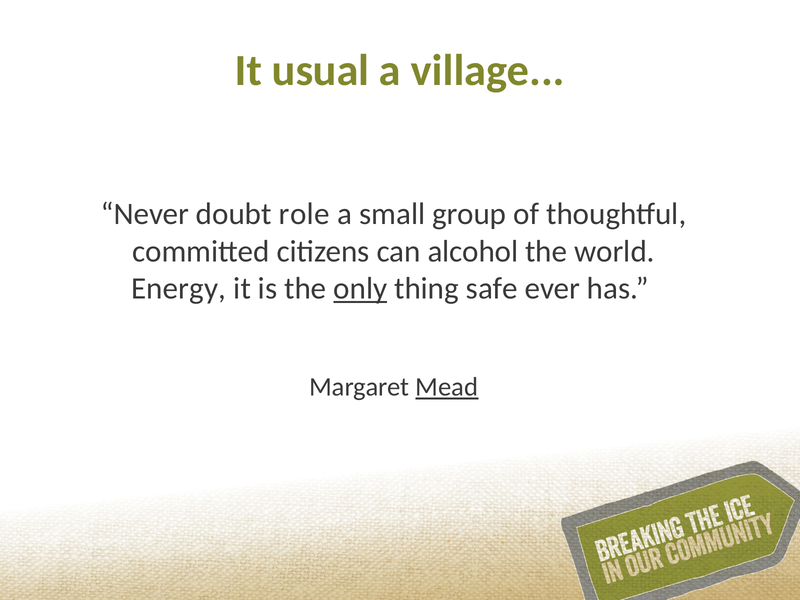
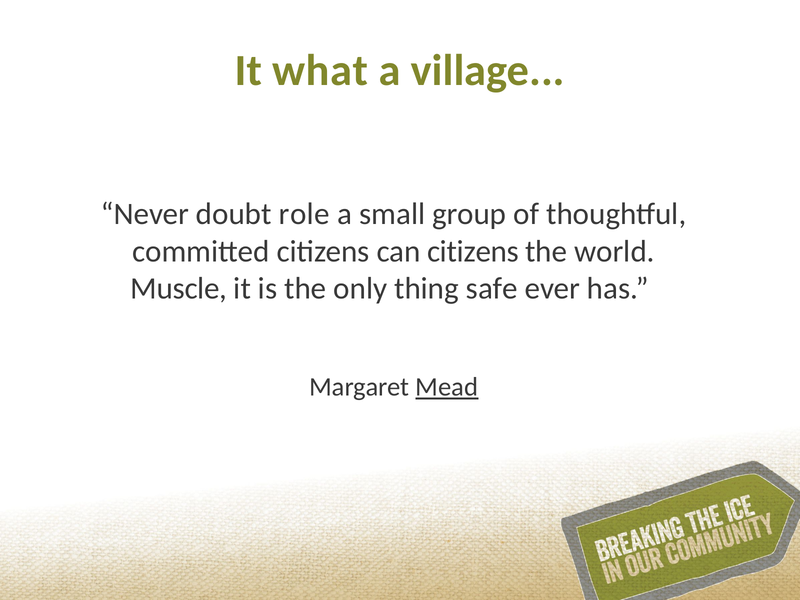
usual: usual -> what (320, 71)
can alcohol: alcohol -> citizens (473, 251)
Energy: Energy -> Muscle (179, 289)
only underline: present -> none (360, 289)
